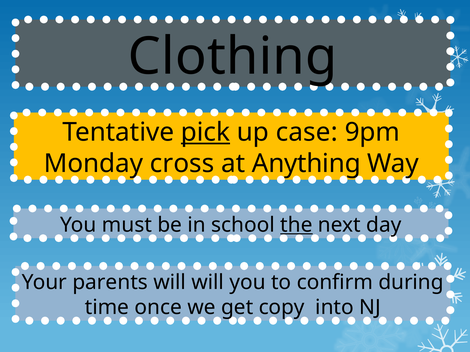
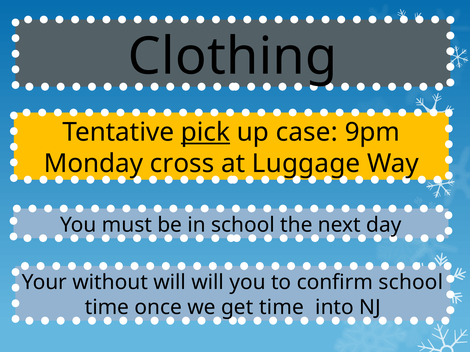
Anything: Anything -> Luggage (306, 164)
the underline: present -> none (296, 225)
parents: parents -> without (110, 283)
confirm during: during -> school (411, 283)
get copy: copy -> time (281, 308)
